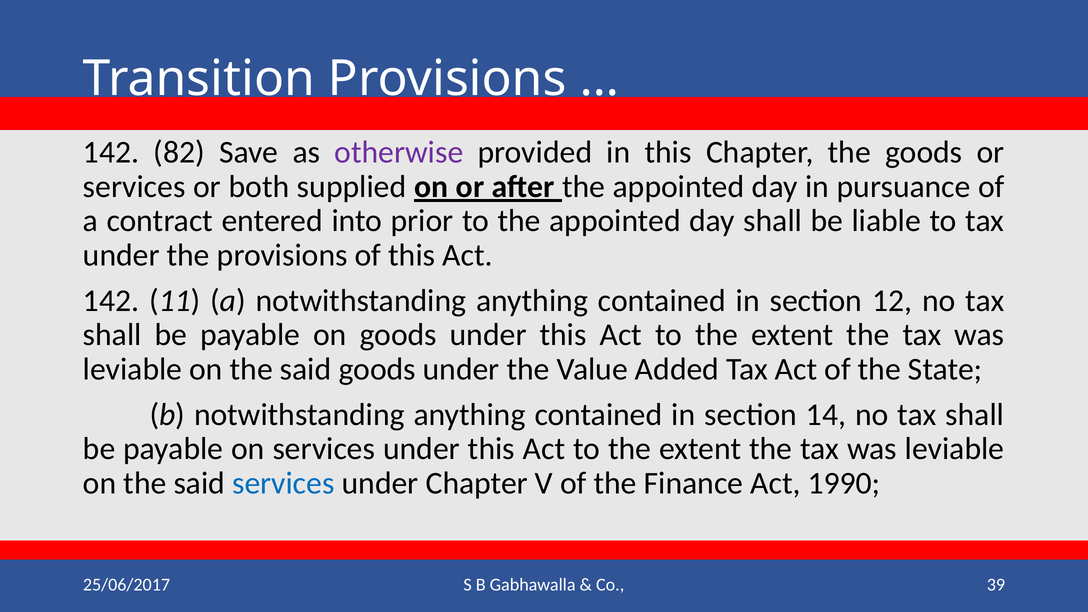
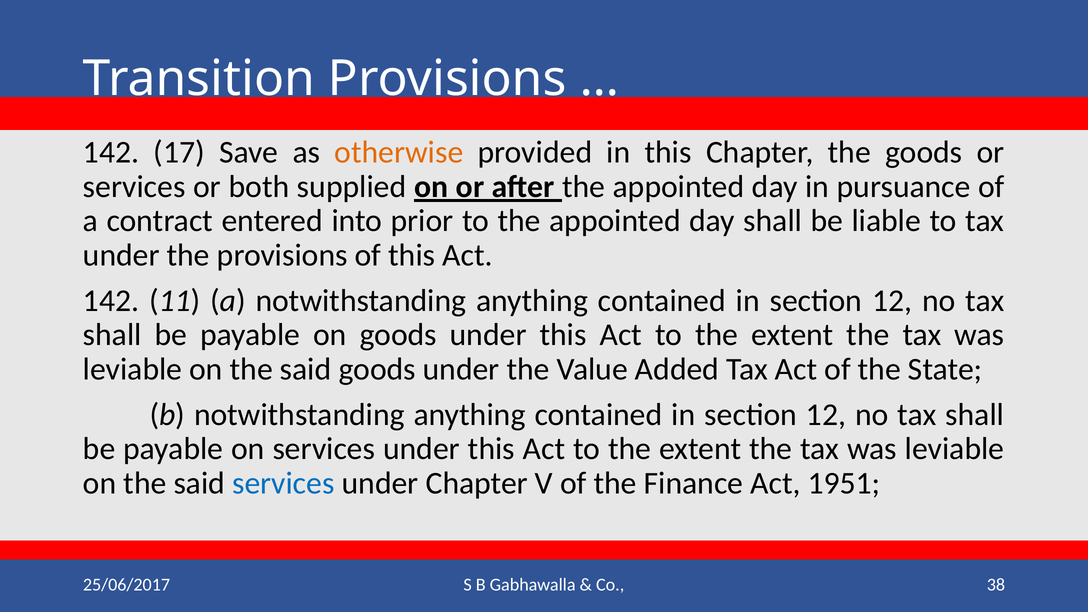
82: 82 -> 17 (179, 152)
otherwise colour: purple -> orange (399, 152)
14: 14 -> 12 (826, 415)
1990: 1990 -> 1951 (844, 483)
39: 39 -> 38 (996, 585)
